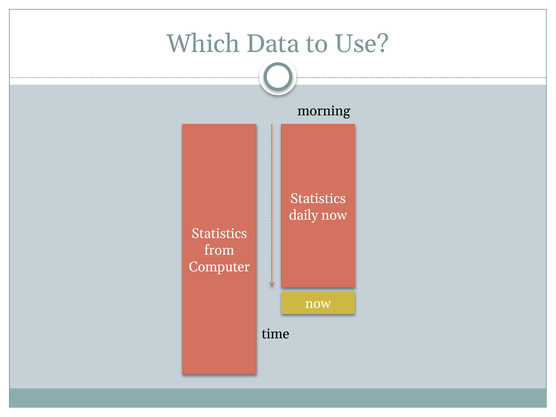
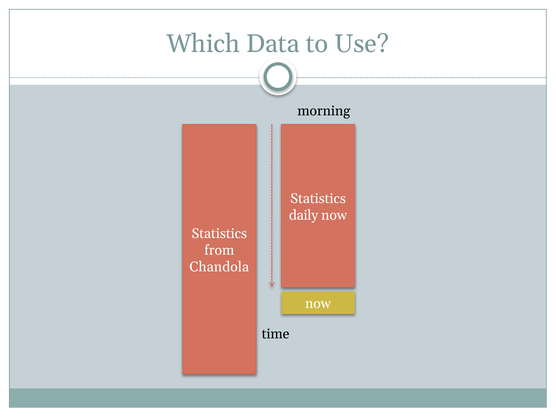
Computer: Computer -> Chandola (219, 267)
